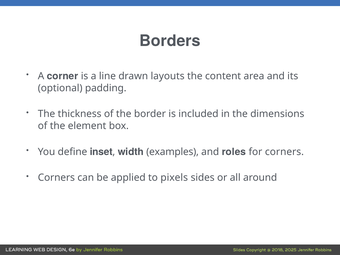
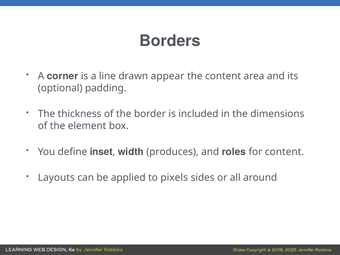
layouts: layouts -> appear (168, 76)
examples: examples -> produces (172, 152)
for corners: corners -> content (284, 152)
Corners: Corners -> Layouts (56, 178)
